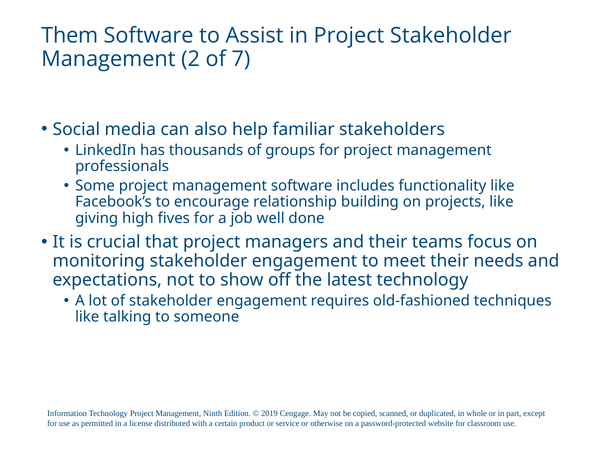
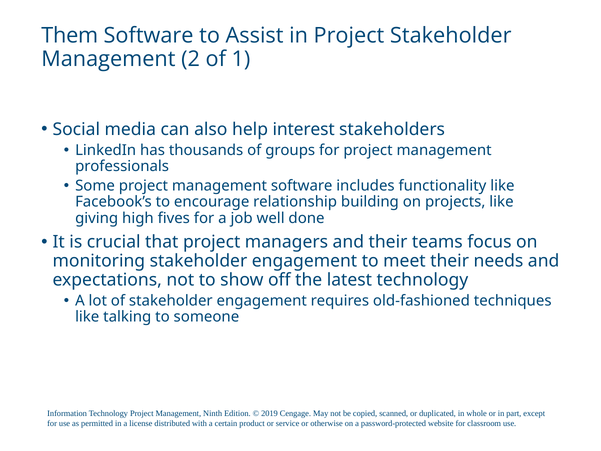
7: 7 -> 1 (241, 59)
familiar: familiar -> interest (304, 129)
